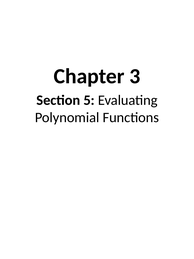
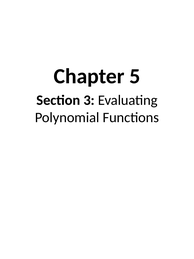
3: 3 -> 5 (135, 76)
5: 5 -> 3 (89, 100)
